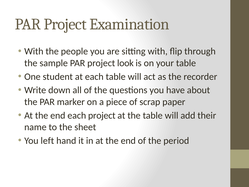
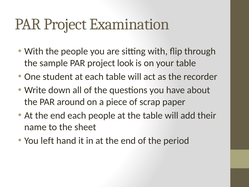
marker: marker -> around (71, 102)
each project: project -> people (102, 115)
